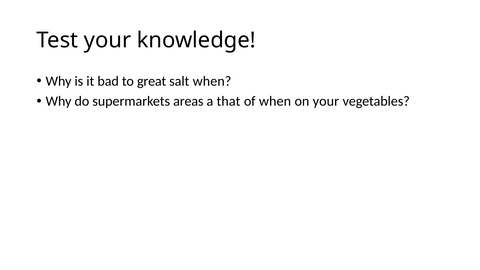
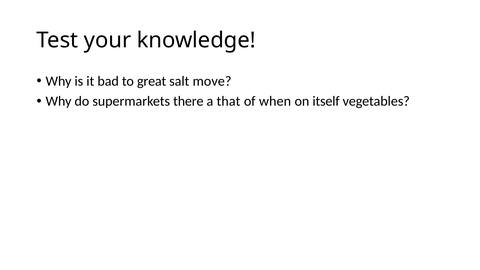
salt when: when -> move (212, 81)
areas: areas -> there (188, 101)
on your: your -> itself (326, 101)
